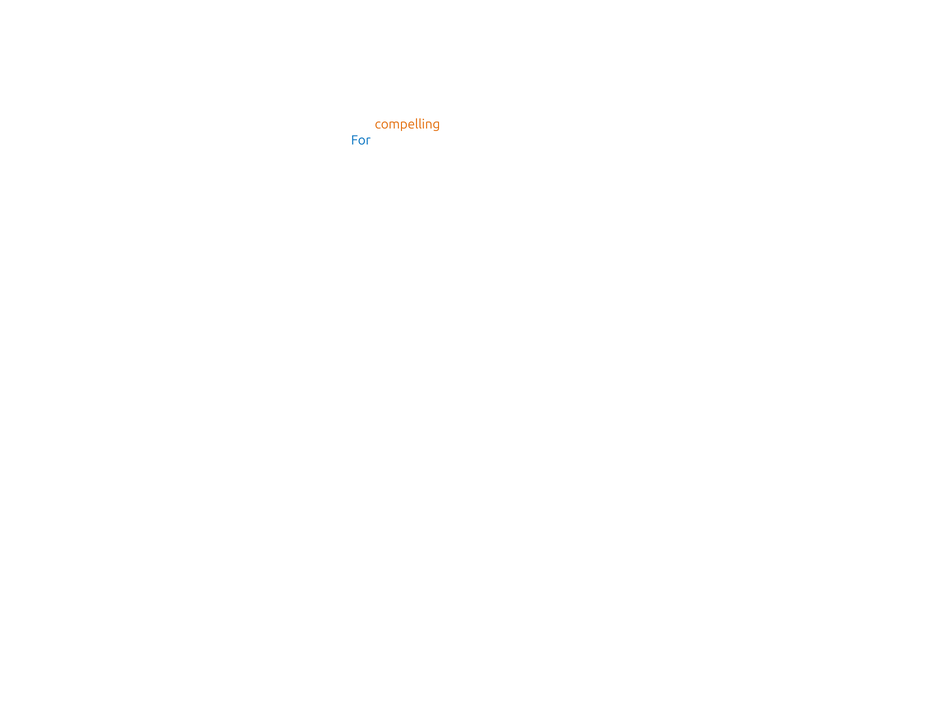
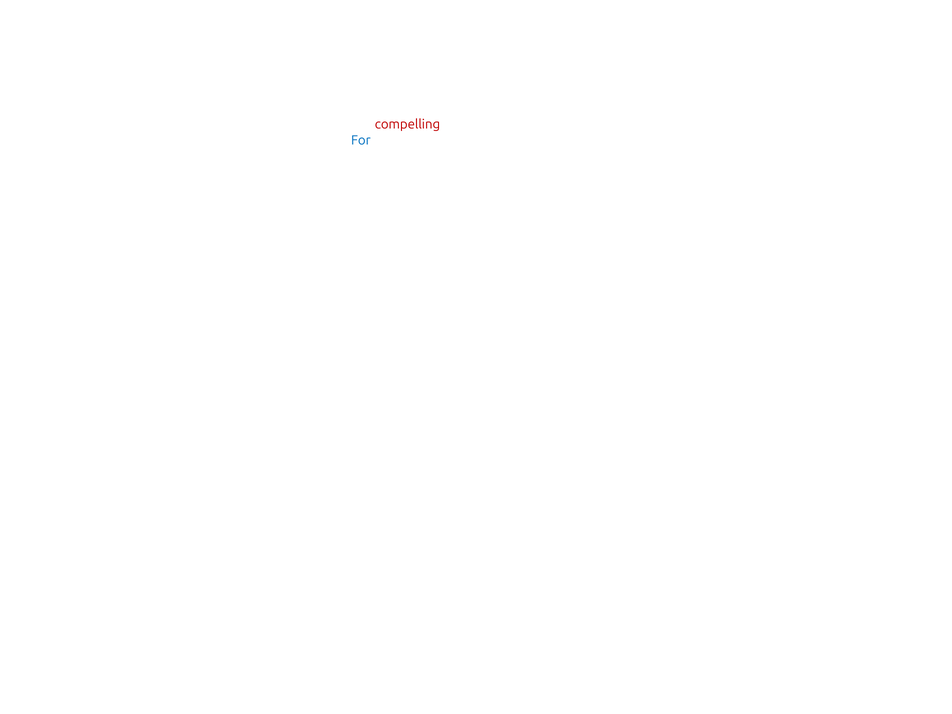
compelling colour: orange -> red (407, 125)
